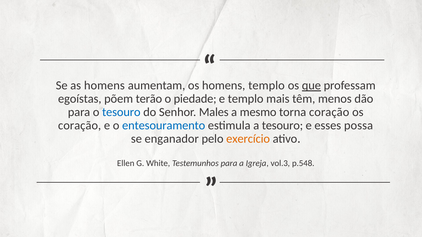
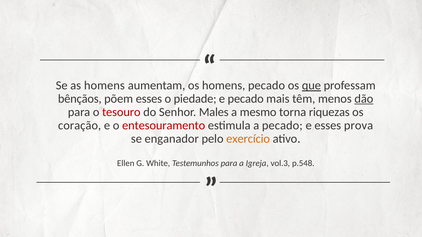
homens templo: templo -> pecado (267, 86)
egoístas: egoístas -> bênçãos (80, 99)
põem terão: terão -> esses (149, 99)
e templo: templo -> pecado (246, 99)
dão underline: none -> present (364, 99)
tesouro colour: blue -> red (121, 112)
torna coração: coração -> riquezas (329, 112)
entesouramento colour: blue -> red (164, 126)
a tesouro: tesouro -> pecado (282, 126)
possa: possa -> prova (359, 126)
